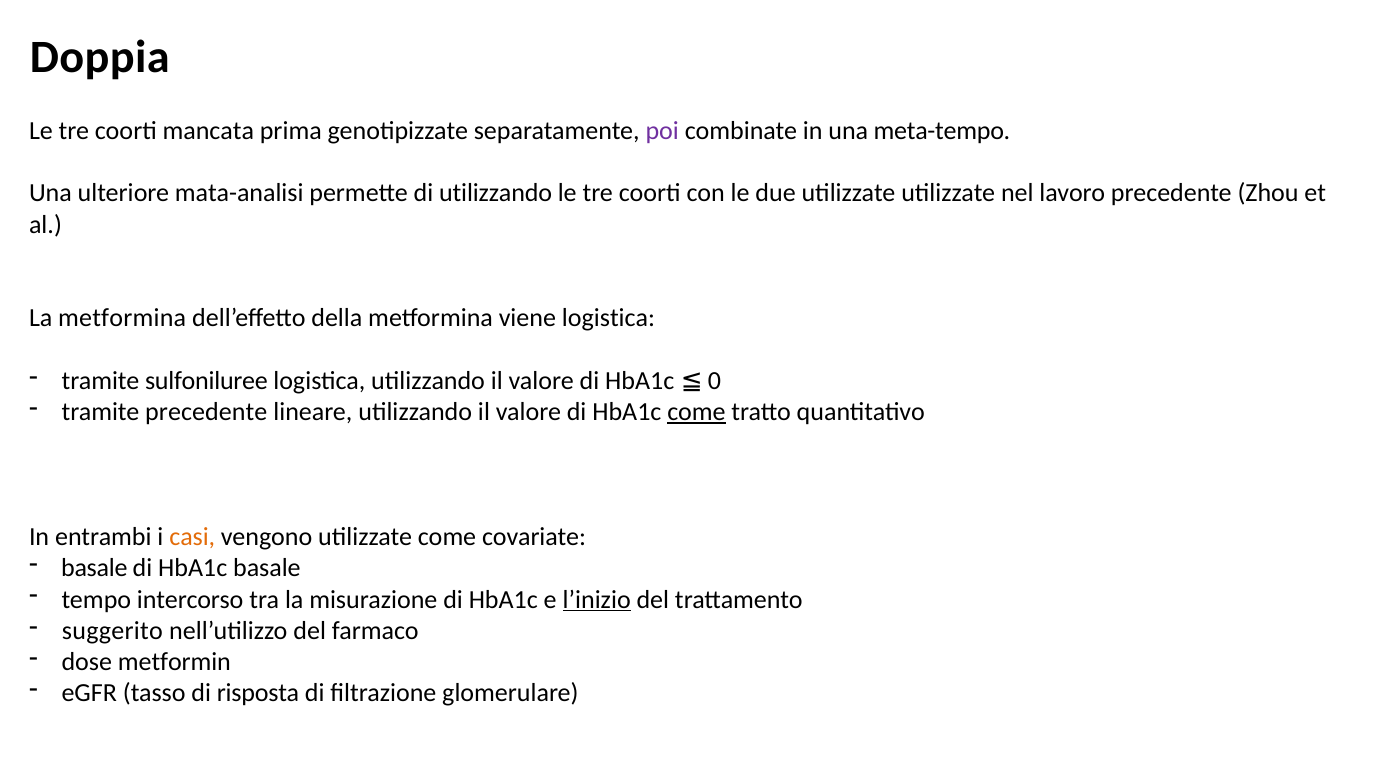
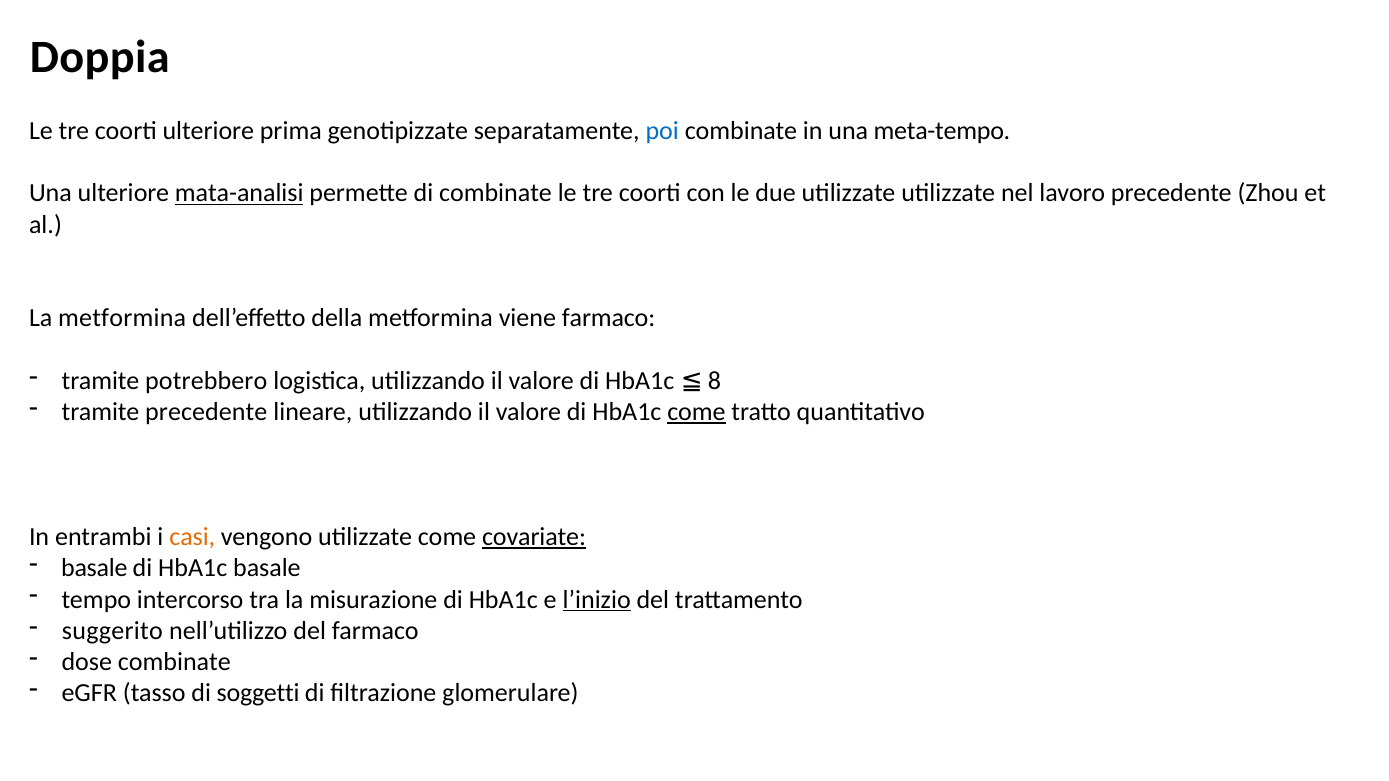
coorti mancata: mancata -> ulteriore (208, 131)
poi colour: purple -> blue (662, 131)
mata-analisi underline: none -> present (239, 193)
di utilizzando: utilizzando -> combinate (496, 193)
viene logistica: logistica -> farmaco (609, 318)
sulfoniluree: sulfoniluree -> potrebbero (206, 381)
0: 0 -> 8 (715, 381)
covariate underline: none -> present (534, 537)
dose metformin: metformin -> combinate (174, 662)
risposta: risposta -> soggetti (258, 693)
